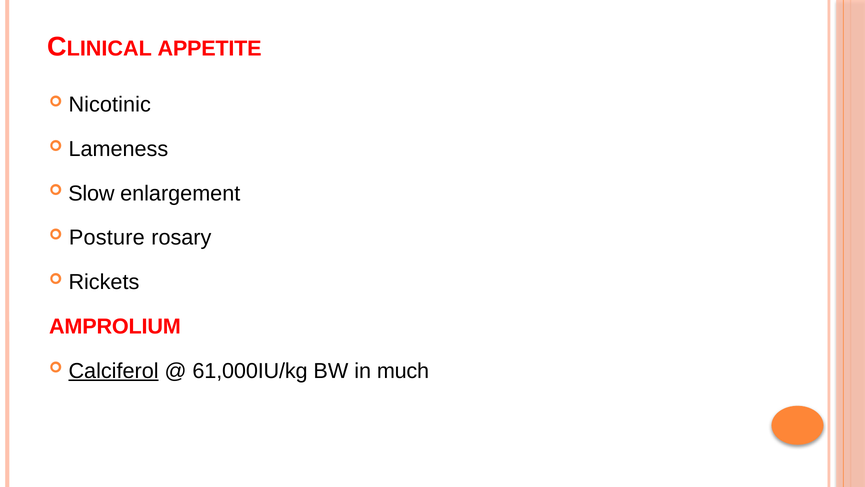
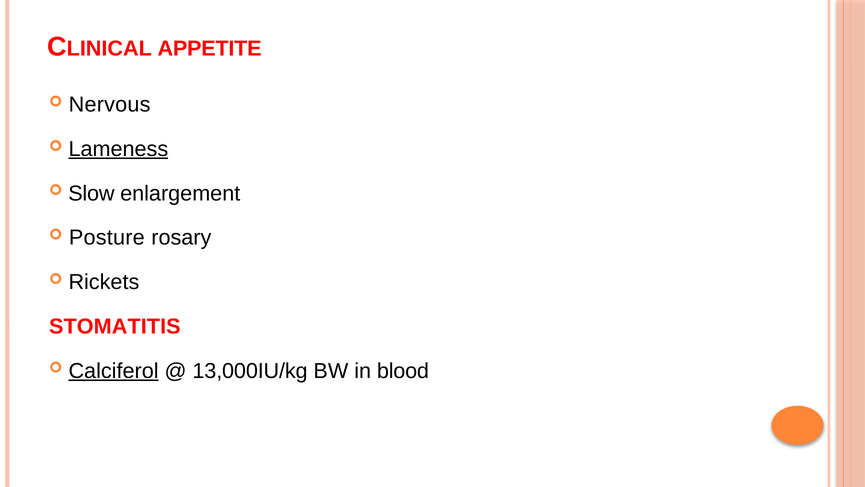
Nicotinic: Nicotinic -> Nervous (110, 105)
Lameness underline: none -> present (118, 149)
AMPROLIUM: AMPROLIUM -> STOMATITIS (115, 326)
61,000IU/kg: 61,000IU/kg -> 13,000IU/kg (250, 371)
much: much -> blood (403, 371)
